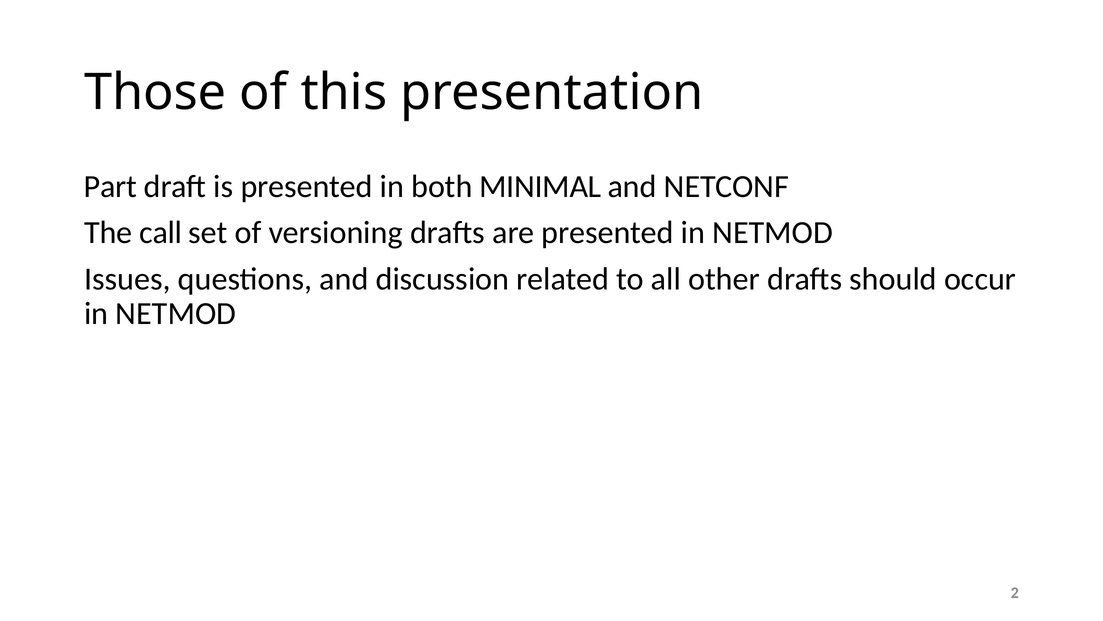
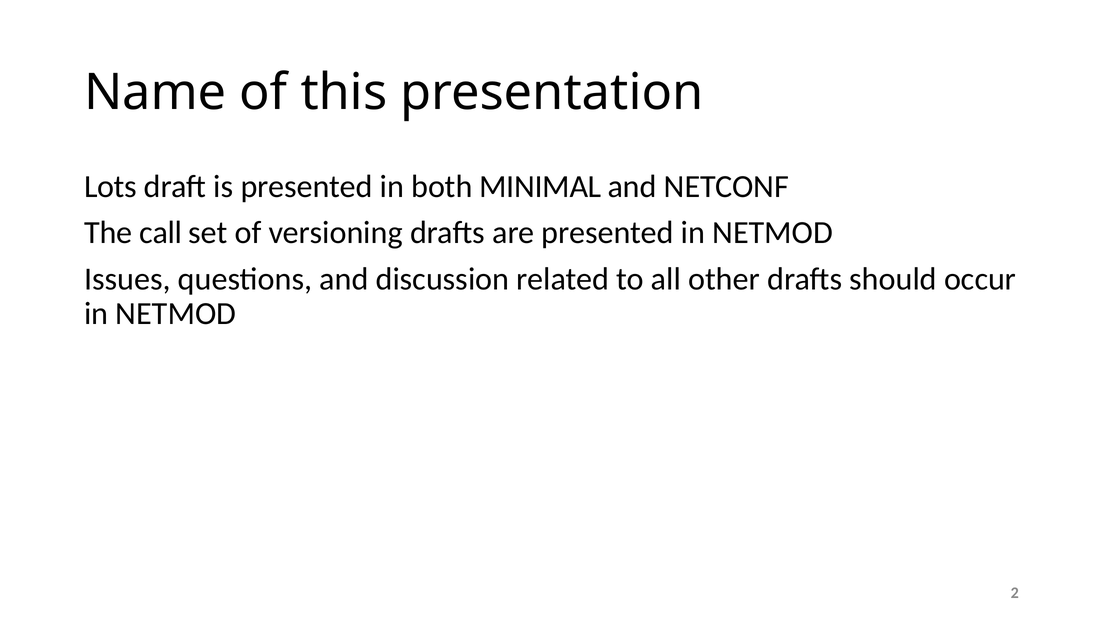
Those: Those -> Name (155, 93)
Part: Part -> Lots (110, 186)
